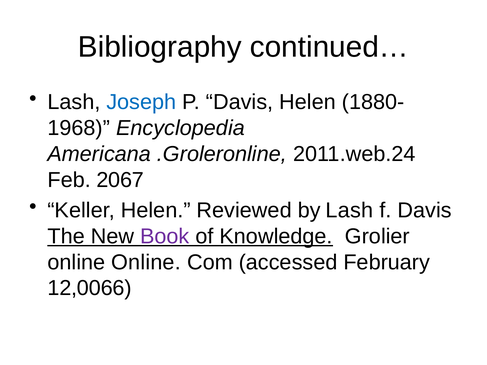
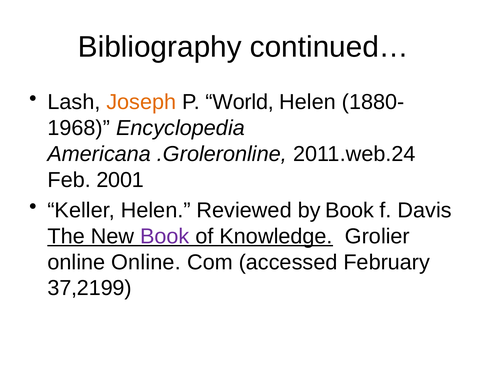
Joseph colour: blue -> orange (141, 102)
P Davis: Davis -> World (240, 102)
2067: 2067 -> 2001 (120, 180)
by Lash: Lash -> Book (350, 210)
12,0066: 12,0066 -> 37,2199 (90, 288)
